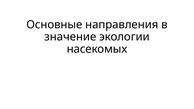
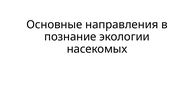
значение: значение -> познание (70, 37)
